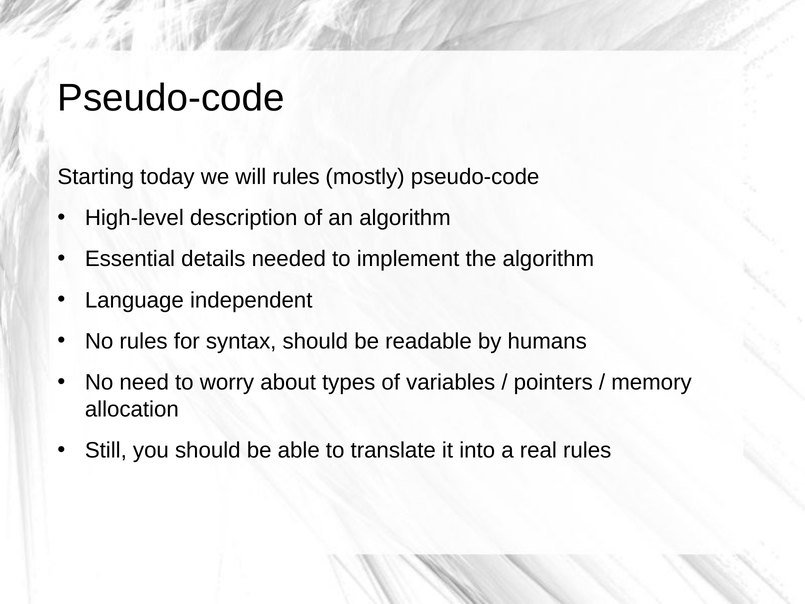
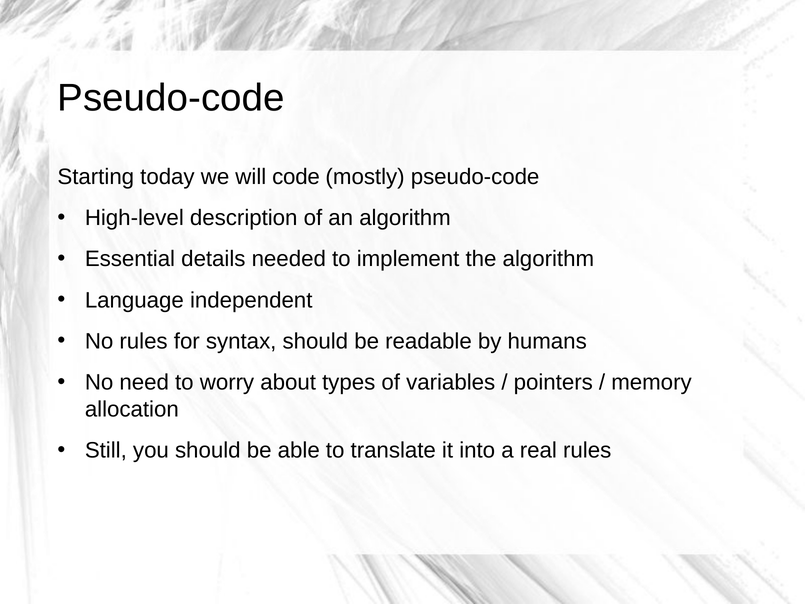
will rules: rules -> code (296, 177)
